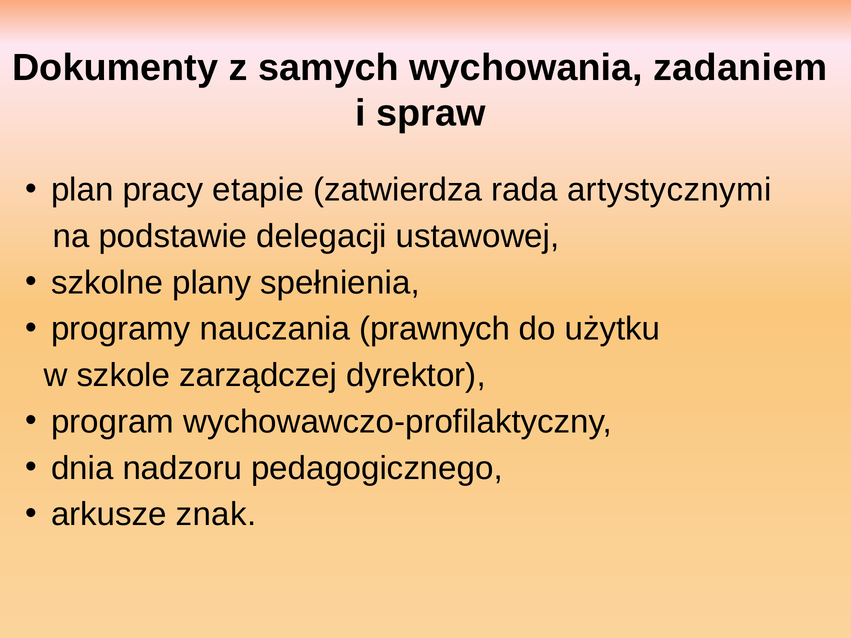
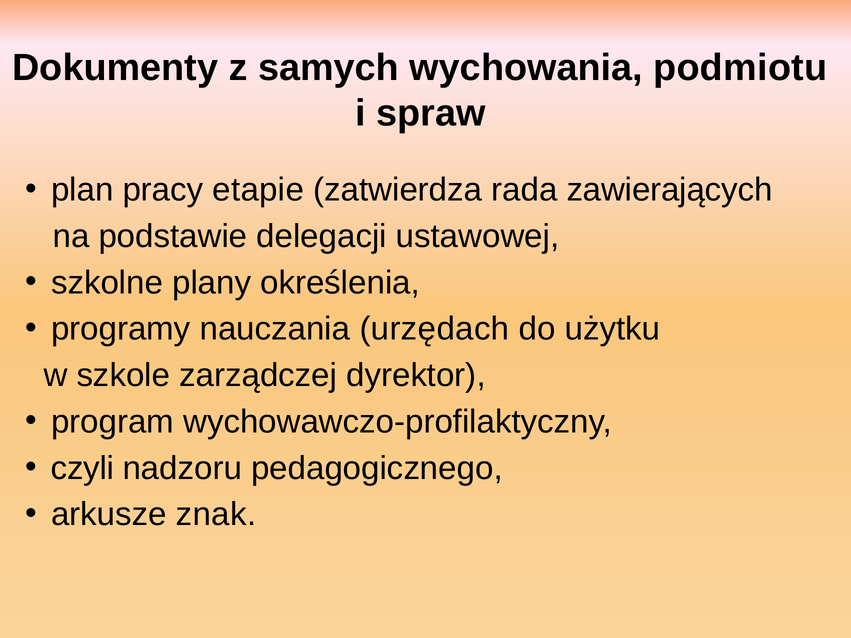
zadaniem: zadaniem -> podmiotu (740, 68)
artystycznymi: artystycznymi -> zawierających (669, 190)
spełnienia: spełnienia -> określenia (340, 283)
prawnych: prawnych -> urzędach (434, 329)
dnia: dnia -> czyli (82, 468)
